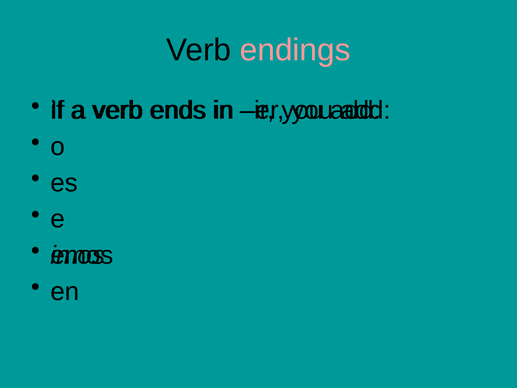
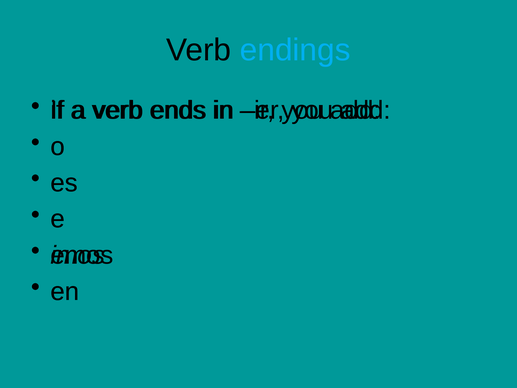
endings colour: pink -> light blue (295, 50)
